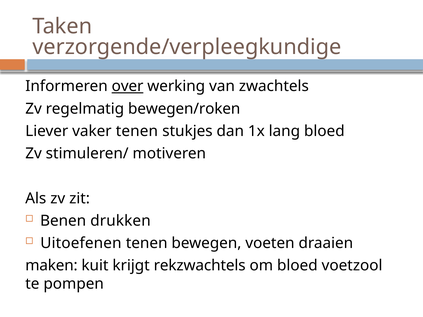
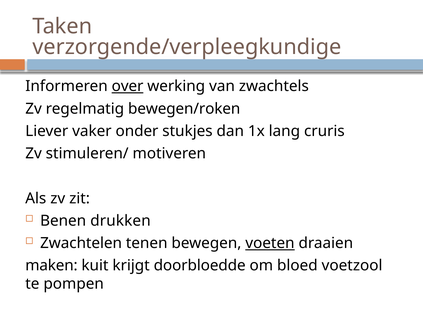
vaker tenen: tenen -> onder (137, 131)
lang bloed: bloed -> cruris (324, 131)
Uitoefenen: Uitoefenen -> Zwachtelen (81, 243)
voeten underline: none -> present (270, 243)
rekzwachtels: rekzwachtels -> doorbloedde (200, 266)
